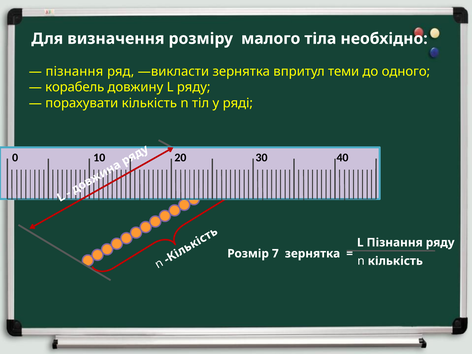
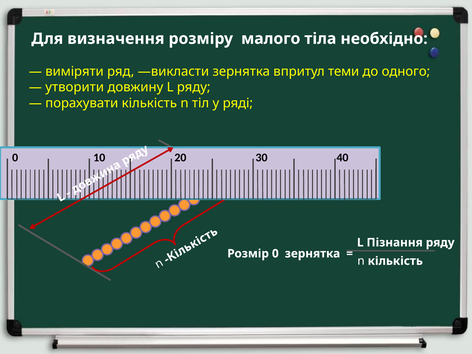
пізнання: пізнання -> виміряти (75, 72)
корабель: корабель -> утворити (75, 87)
Розмір 7: 7 -> 0 (275, 254)
